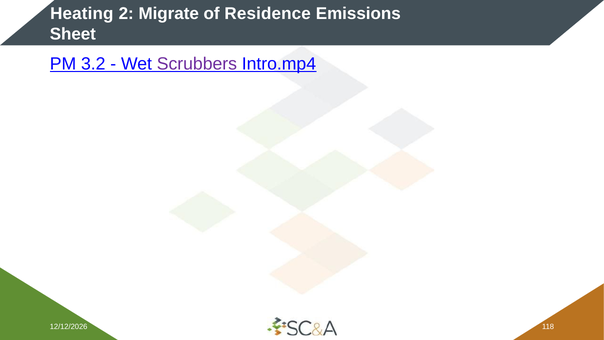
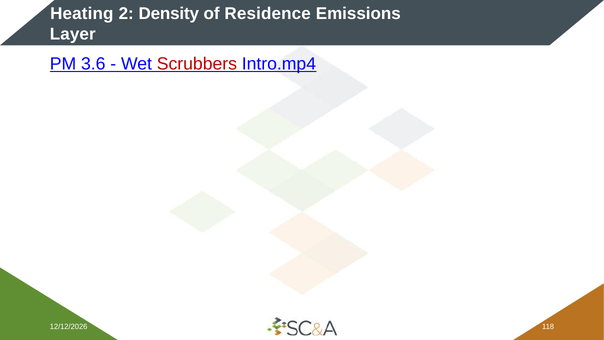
Migrate: Migrate -> Density (169, 14)
Sheet: Sheet -> Layer (73, 34)
3.2: 3.2 -> 3.6 (93, 64)
Scrubbers colour: purple -> red (197, 64)
